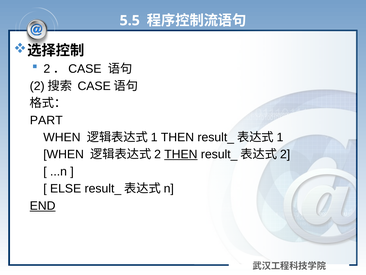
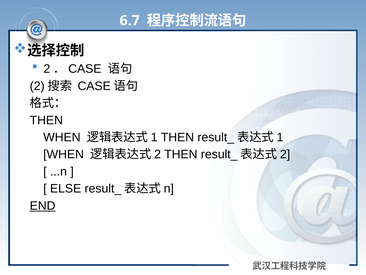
5.5: 5.5 -> 6.7 (130, 21)
PART: PART -> THEN (46, 120)
THEN underline: present -> none (181, 154)
